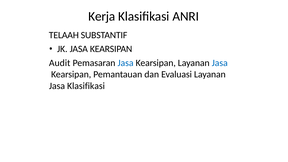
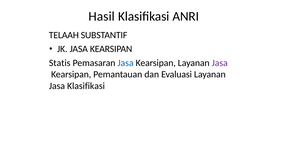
Kerja: Kerja -> Hasil (102, 16)
Audit: Audit -> Statis (60, 63)
Jasa colour: blue -> purple (220, 63)
